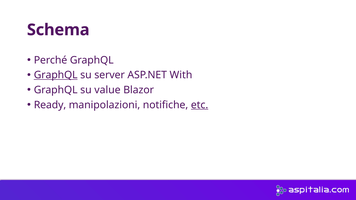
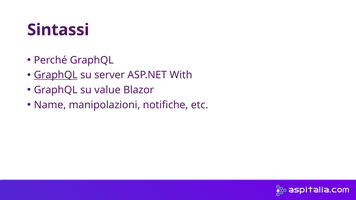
Schema: Schema -> Sintassi (58, 30)
Ready: Ready -> Name (50, 105)
etc underline: present -> none (200, 105)
